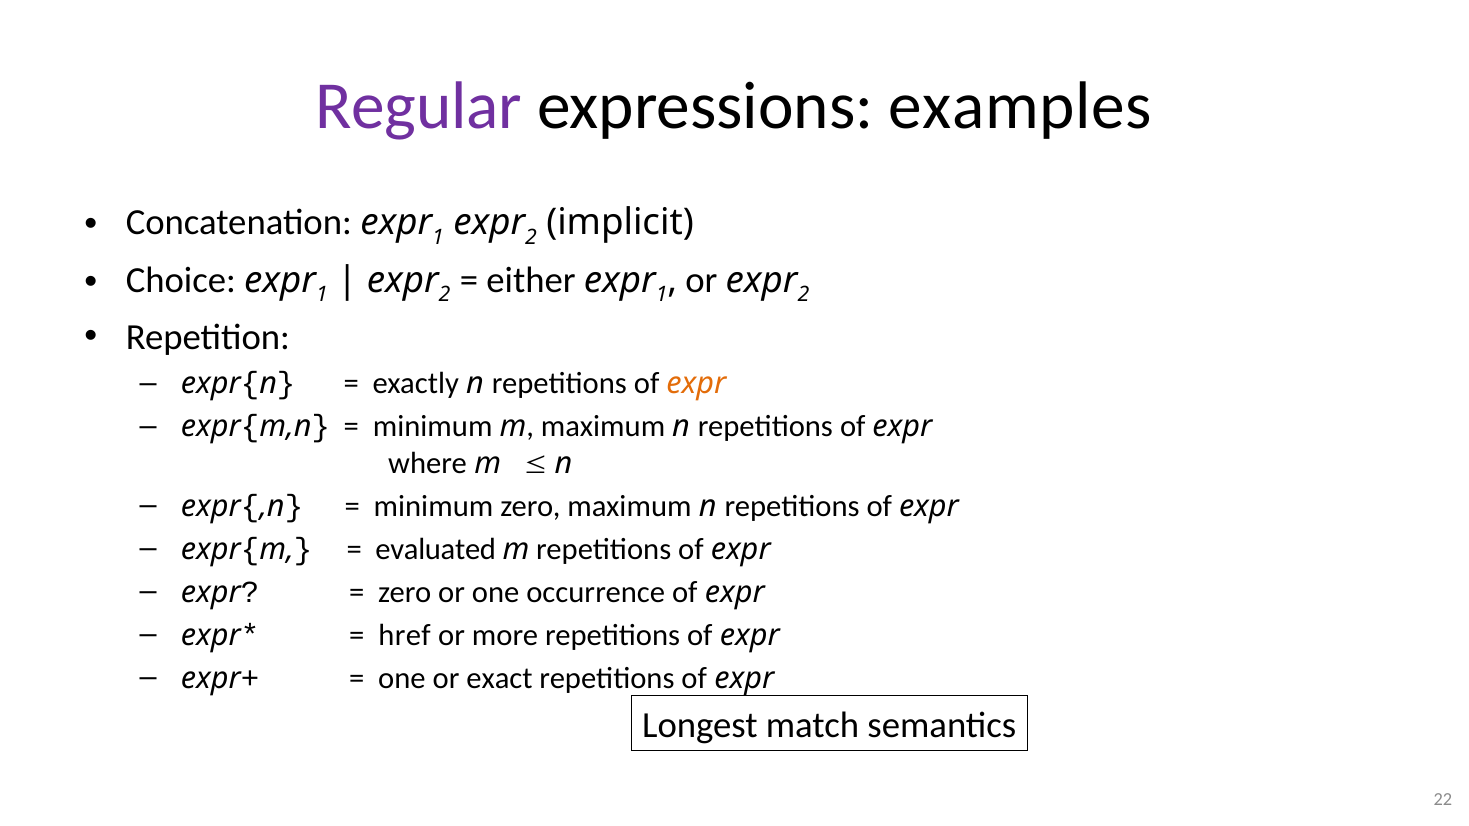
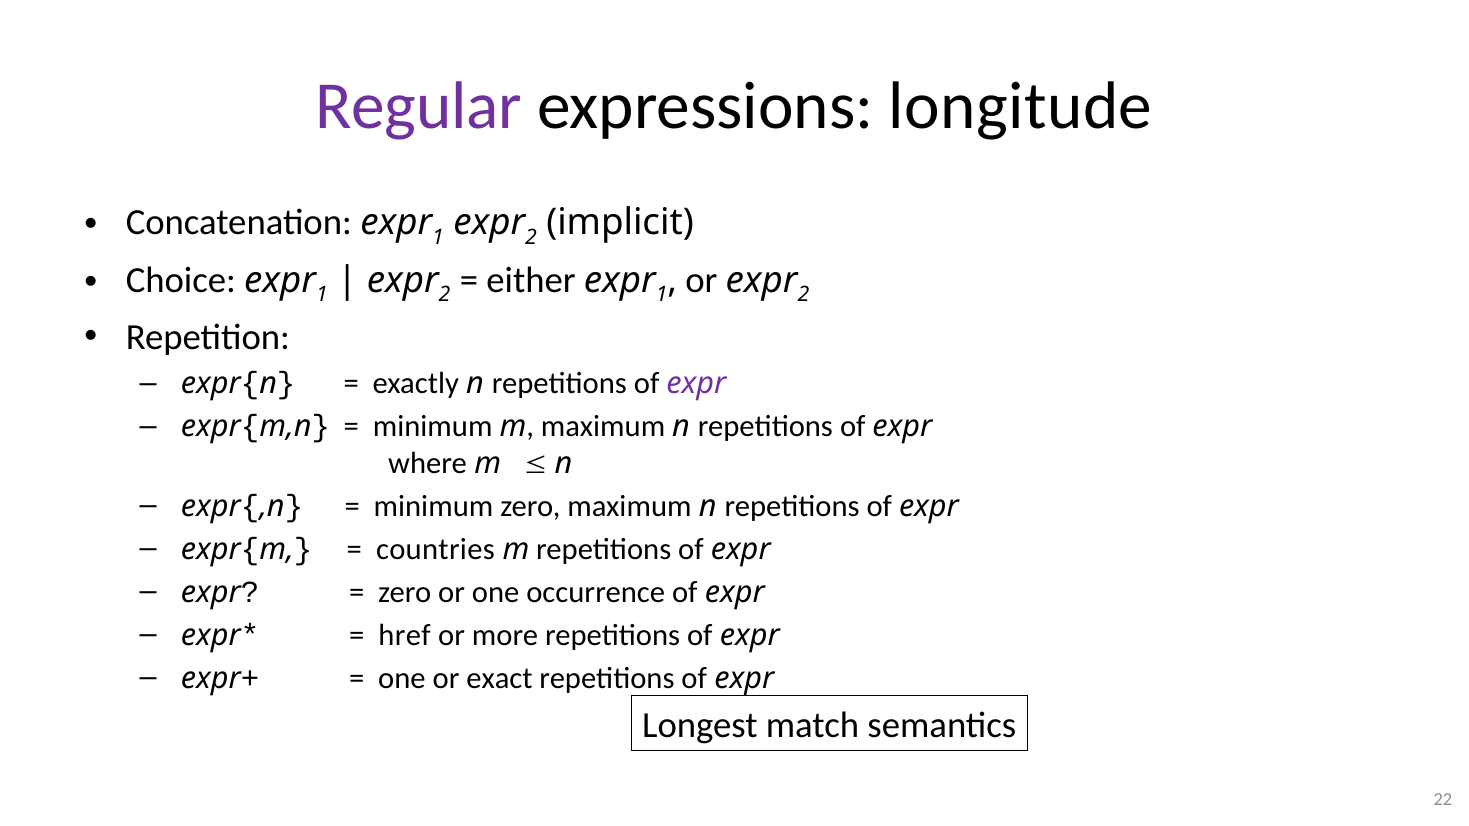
examples: examples -> longitude (1021, 107)
expr colour: orange -> purple (696, 384)
evaluated: evaluated -> countries (435, 549)
